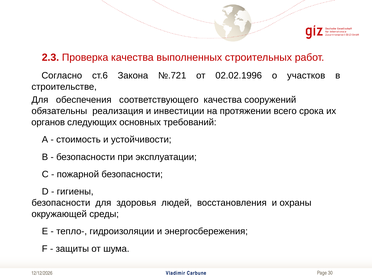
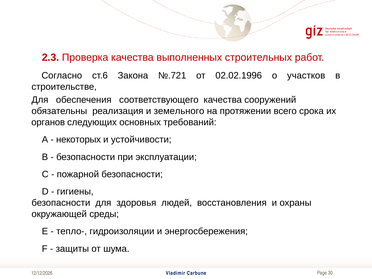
инвестиции: инвестиции -> земельного (179, 111)
стоимость: стоимость -> некоторых (79, 140)
